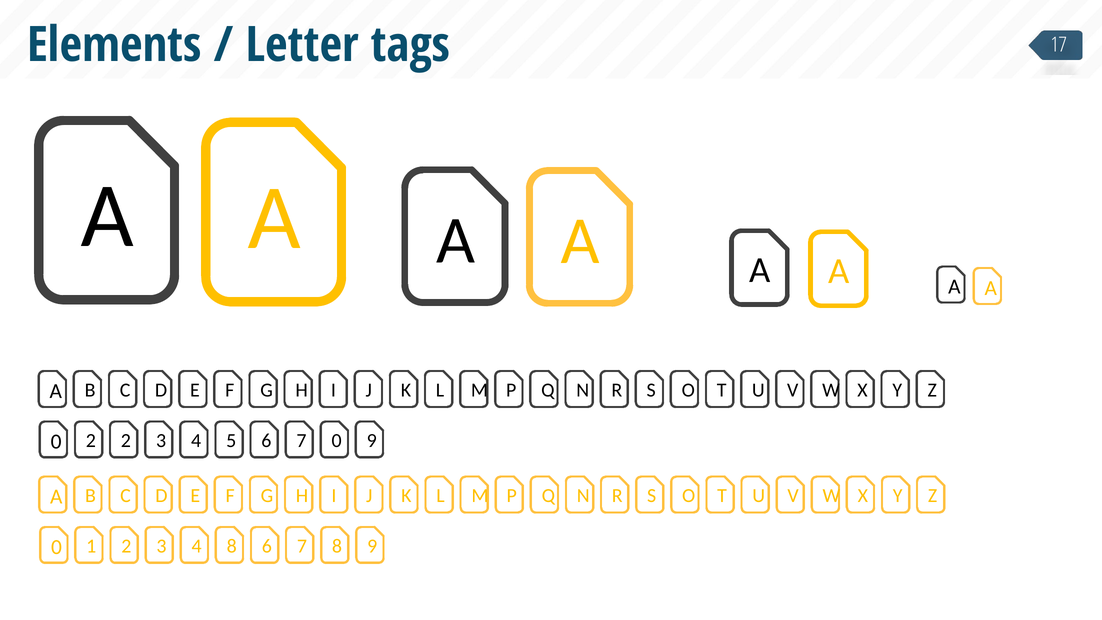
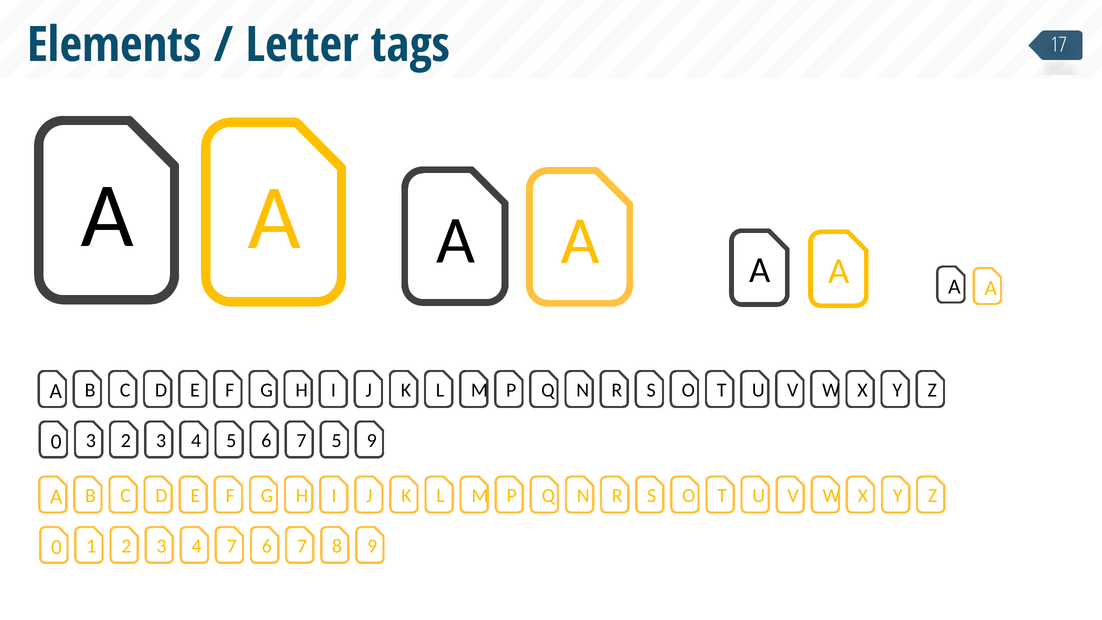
0 2: 2 -> 3 (91, 441)
6 0: 0 -> 5 (337, 441)
4 8: 8 -> 7 (232, 546)
